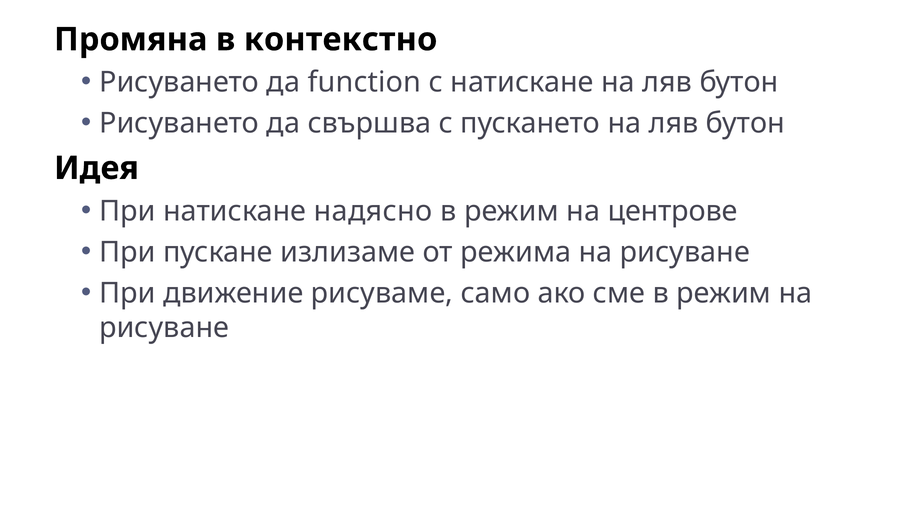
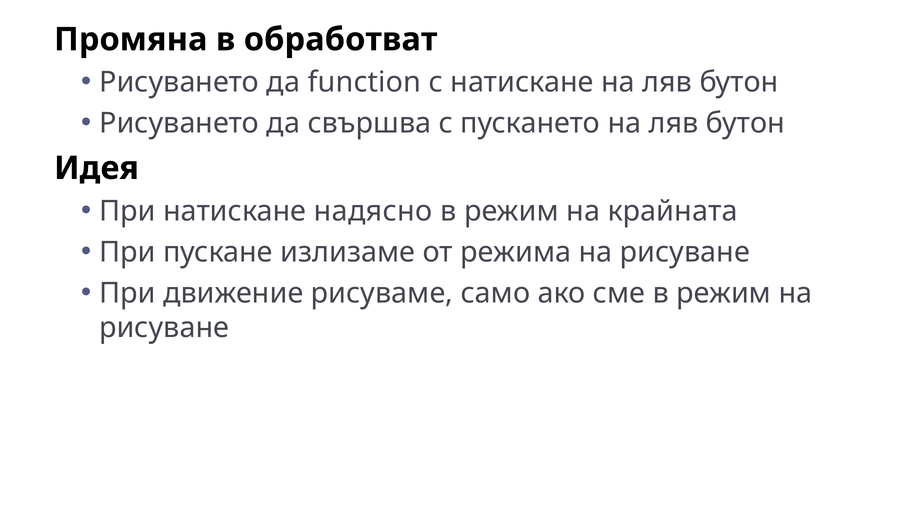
контекстно: контекстно -> обработват (341, 39)
центрове: центрове -> крайната (673, 211)
